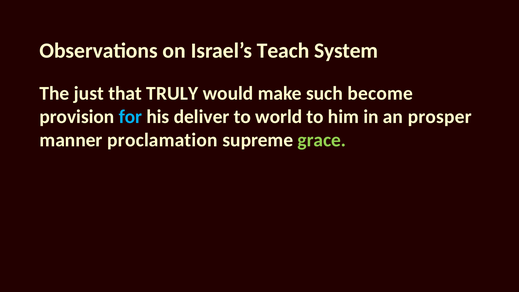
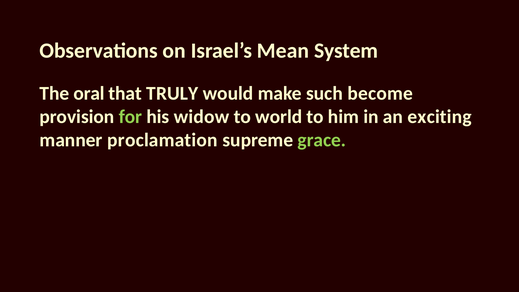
Teach: Teach -> Mean (283, 51)
just: just -> oral (89, 93)
for colour: light blue -> light green (130, 117)
deliver: deliver -> widow (201, 117)
prosper: prosper -> exciting (440, 117)
